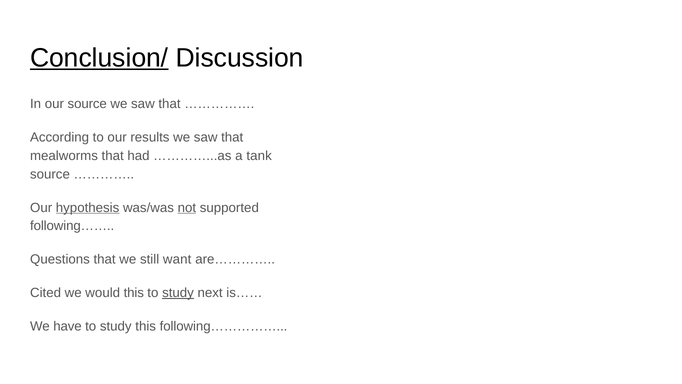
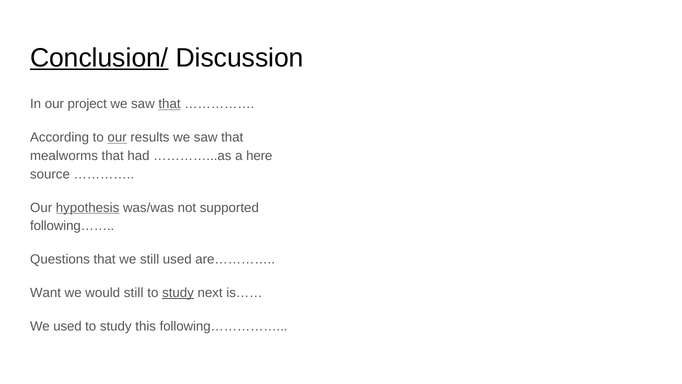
our source: source -> project (87, 104)
that underline: none -> present (170, 104)
our underline: none -> present (117, 137)
tank: tank -> here (259, 156)
not underline: present -> none (187, 207)
still want: want -> used (177, 259)
Cited: Cited -> Want (46, 293)
would this: this -> still (134, 293)
We have: have -> used (67, 326)
